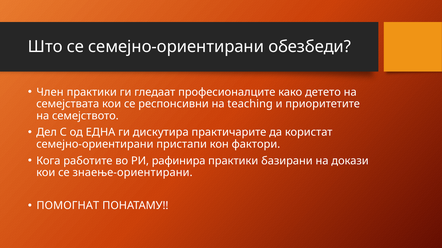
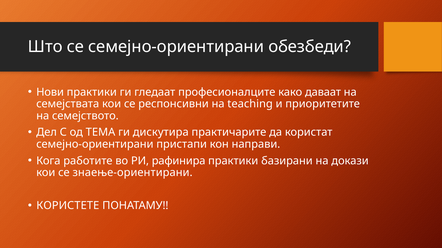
Член: Член -> Нови (50, 92)
детето: детето -> даваат (323, 92)
ЕДНА: ЕДНА -> ТЕМА (101, 133)
фактори: фактори -> направи (256, 145)
ПОМОГНАТ: ПОМОГНАТ -> КОРИСТЕТЕ (68, 206)
